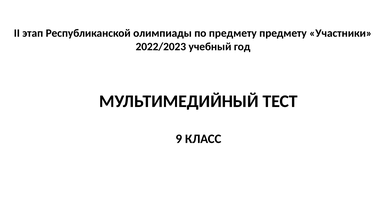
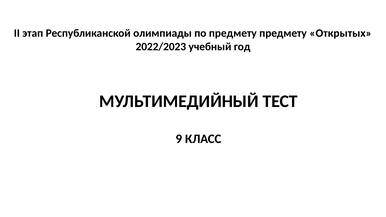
Участники: Участники -> Открытых (341, 33)
